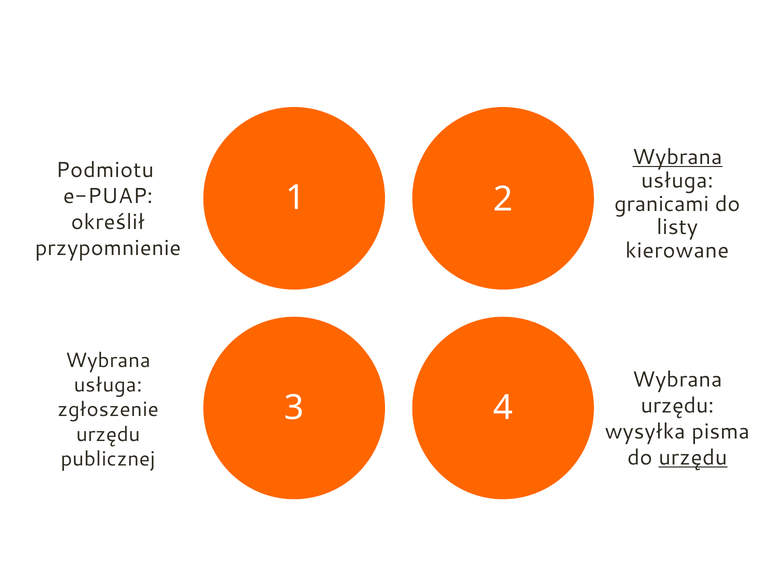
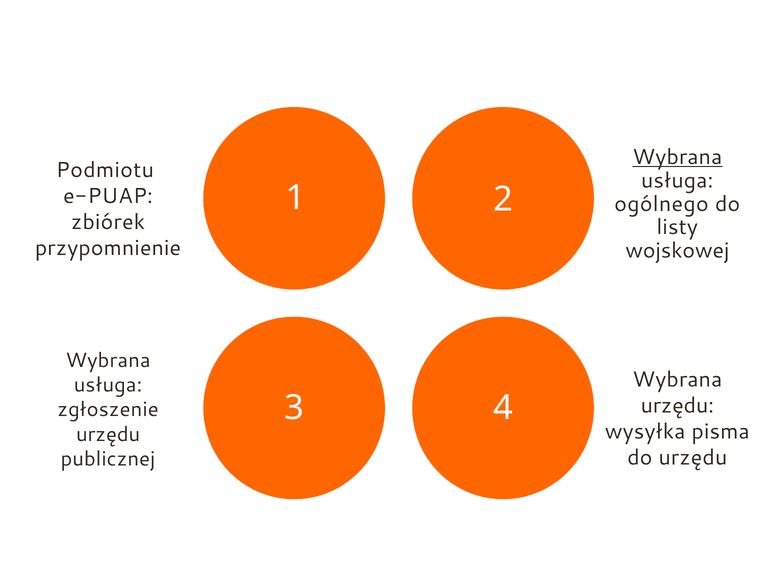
granicami: granicami -> ogólnego (661, 204)
określił: określił -> zbiórek (108, 222)
kierowane: kierowane -> wojskowej (677, 250)
urzędu underline: present -> none (693, 457)
